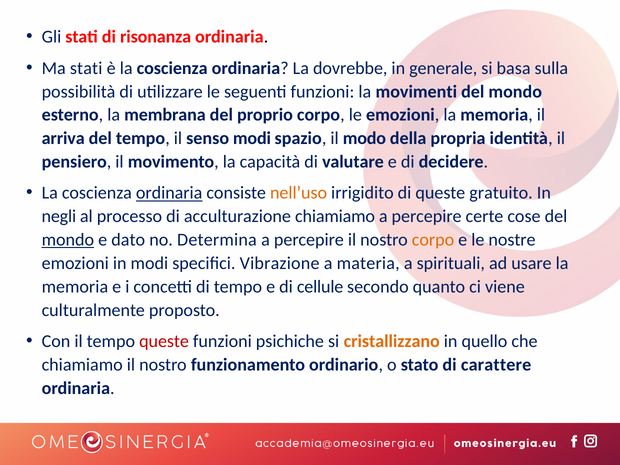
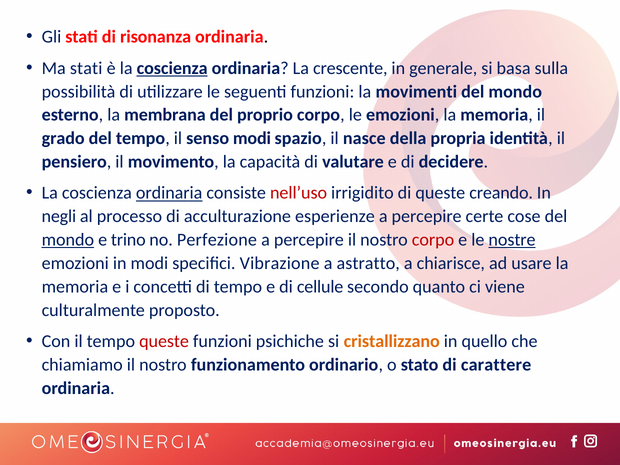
coscienza underline: none -> present (172, 68)
dovrebbe: dovrebbe -> crescente (350, 68)
arriva: arriva -> grado (63, 138)
modo: modo -> nasce (364, 138)
nell’uso colour: orange -> red (299, 193)
gratuito: gratuito -> creando (501, 193)
acculturazione chiamiamo: chiamiamo -> esperienze (335, 216)
dato: dato -> trino (128, 240)
Determina: Determina -> Perfezione (217, 240)
corpo colour: orange -> red (433, 240)
nostre underline: none -> present (512, 240)
materia: materia -> astratto (368, 263)
spirituali: spirituali -> chiarisce (451, 263)
